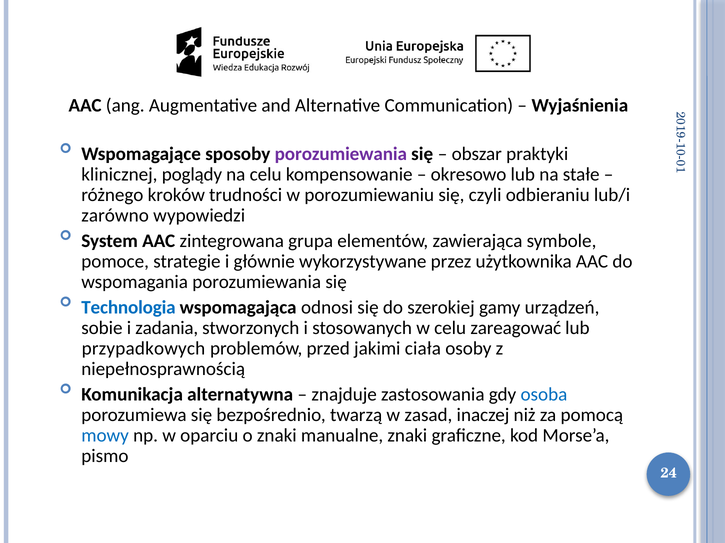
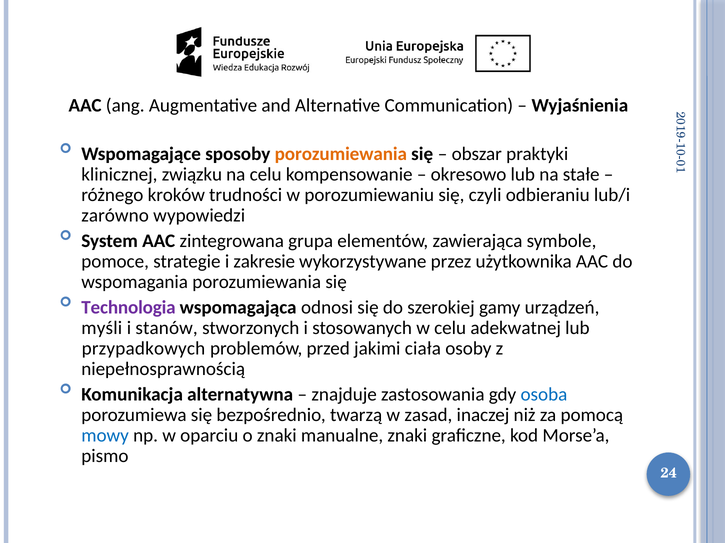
porozumiewania colour: purple -> orange (341, 154)
poglądy: poglądy -> związku (192, 175)
głównie: głównie -> zakresie (264, 262)
Technologia colour: blue -> purple (128, 308)
sobie: sobie -> myśli (102, 328)
zadania: zadania -> stanów (167, 328)
zareagować: zareagować -> adekwatnej (516, 328)
